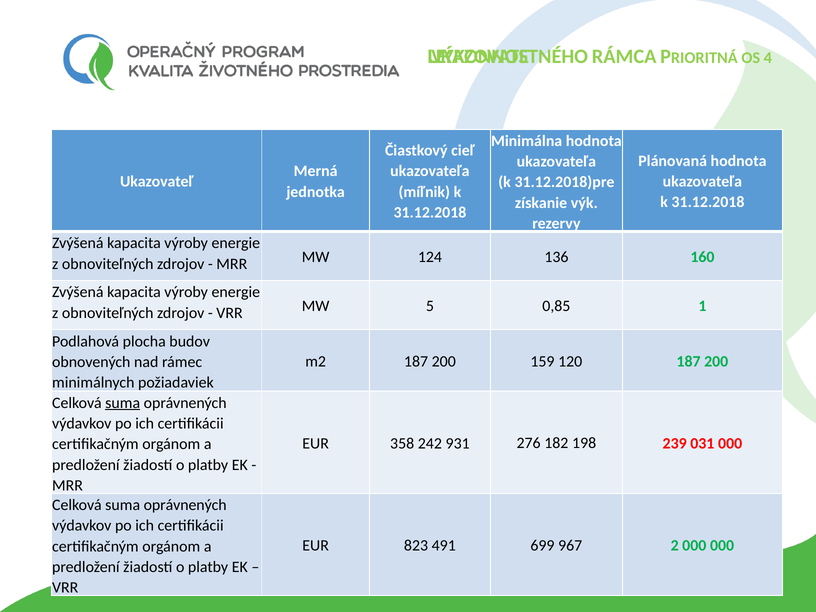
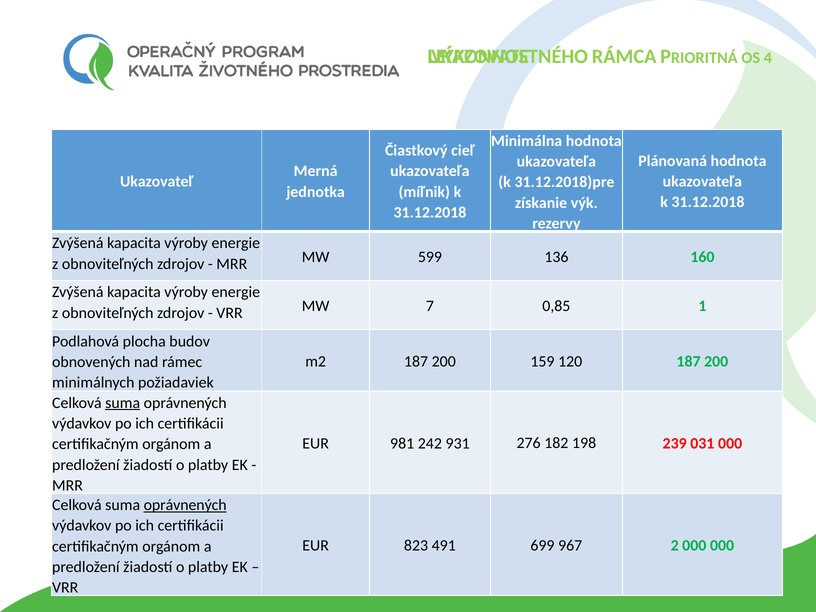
124: 124 -> 599 (430, 257)
5: 5 -> 7 (430, 306)
358: 358 -> 981 (402, 443)
oprávnených underline: none -> present (185, 505)
